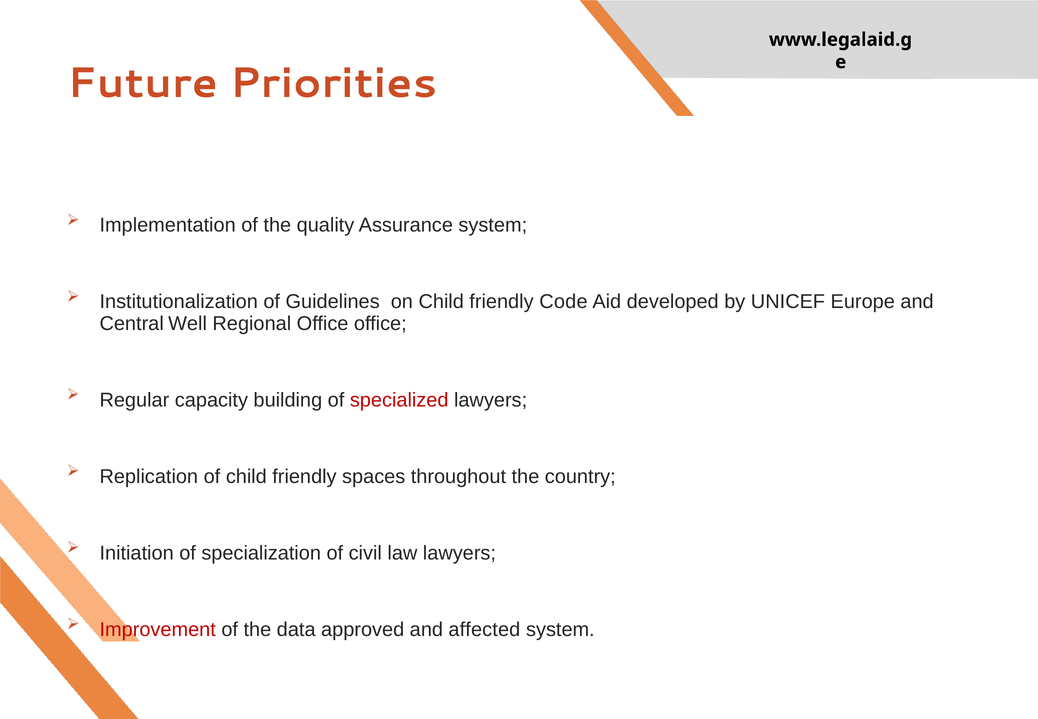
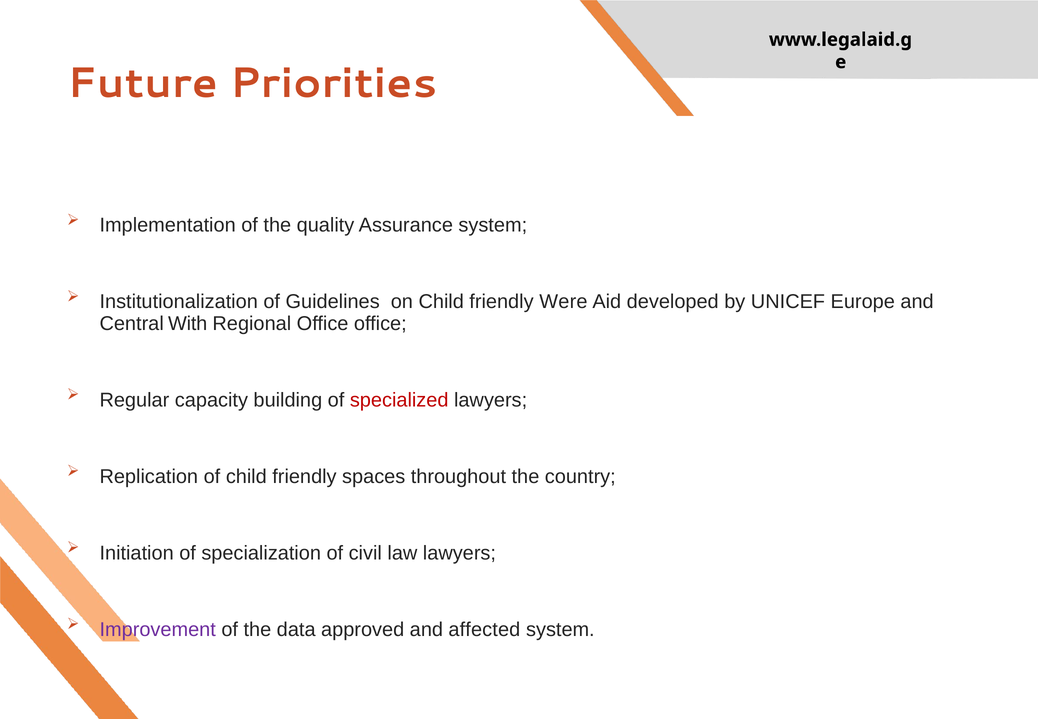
Code: Code -> Were (563, 302)
Well: Well -> With (188, 323)
Improvement colour: red -> purple (158, 629)
